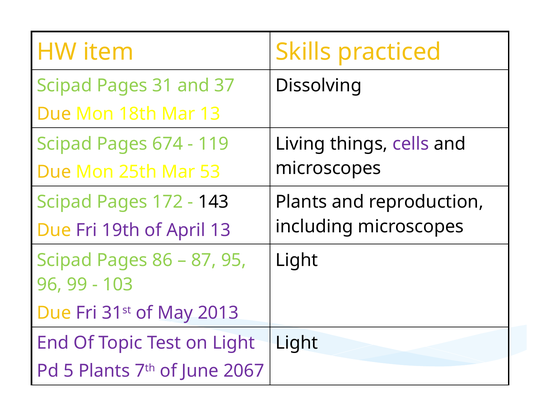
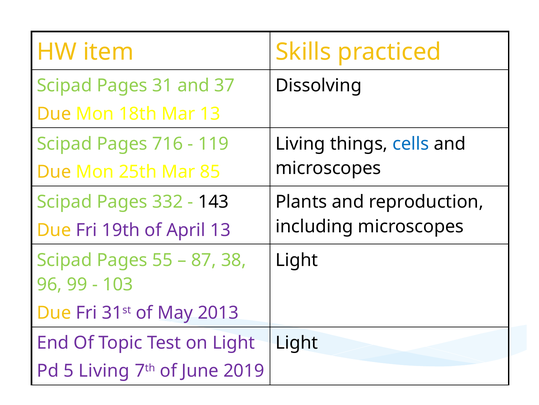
674: 674 -> 716 (168, 144)
cells colour: purple -> blue (411, 144)
53: 53 -> 85 (210, 172)
172: 172 -> 332 (168, 202)
86: 86 -> 55 (162, 260)
95: 95 -> 38 (234, 260)
5 Plants: Plants -> Living (104, 370)
2067: 2067 -> 2019 (244, 370)
